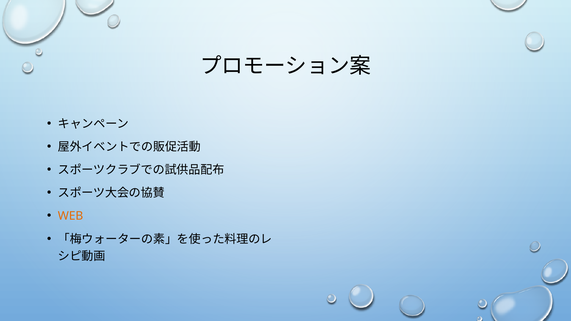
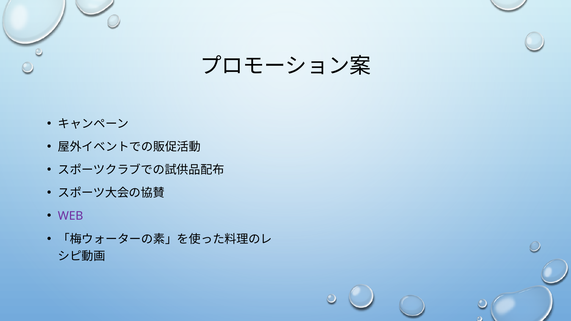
WEB colour: orange -> purple (70, 216)
